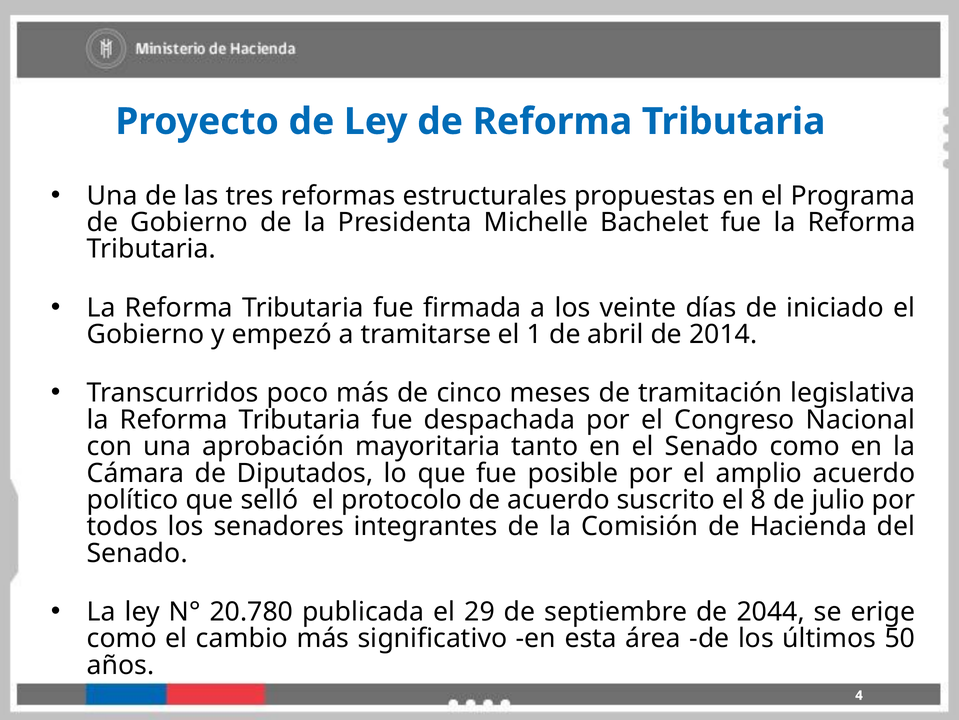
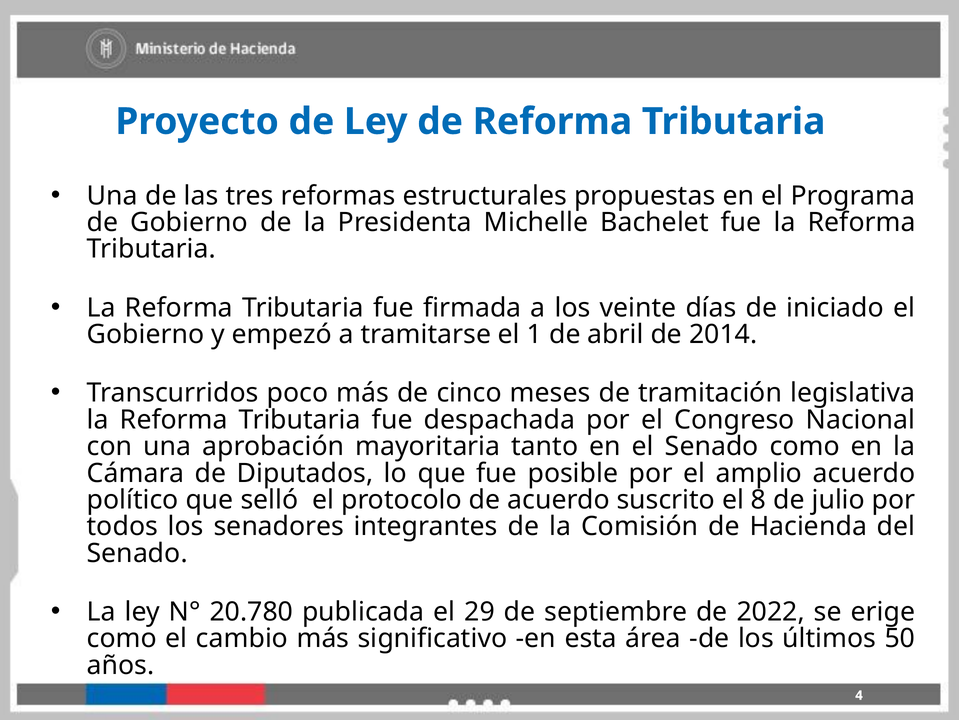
2044: 2044 -> 2022 (771, 611)
